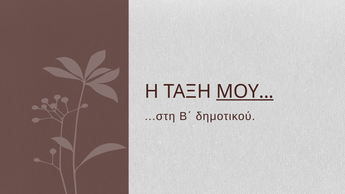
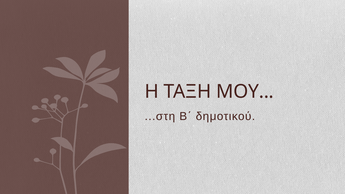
ΜΟΥ underline: present -> none (245, 92)
